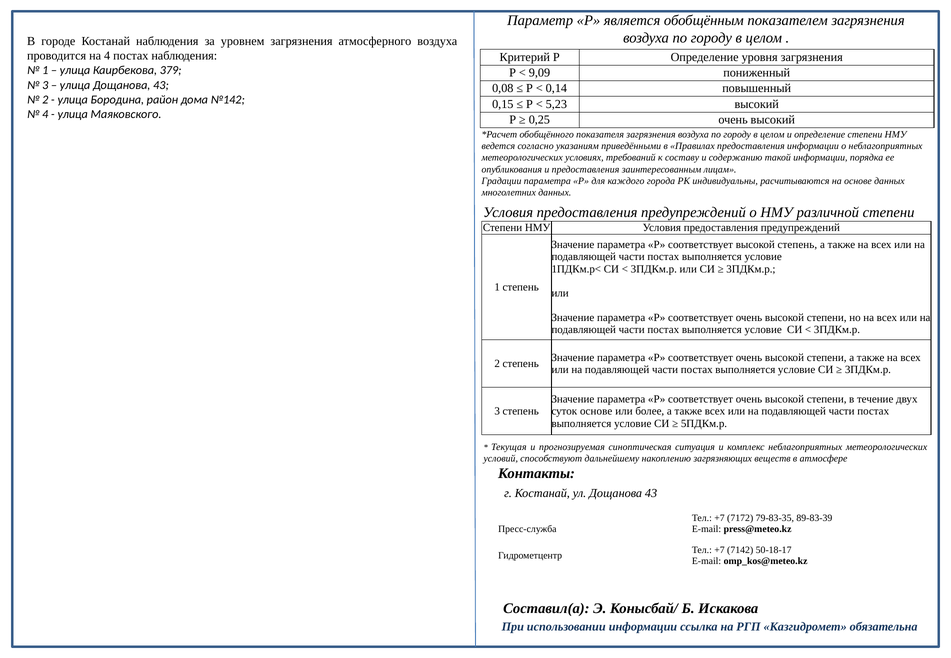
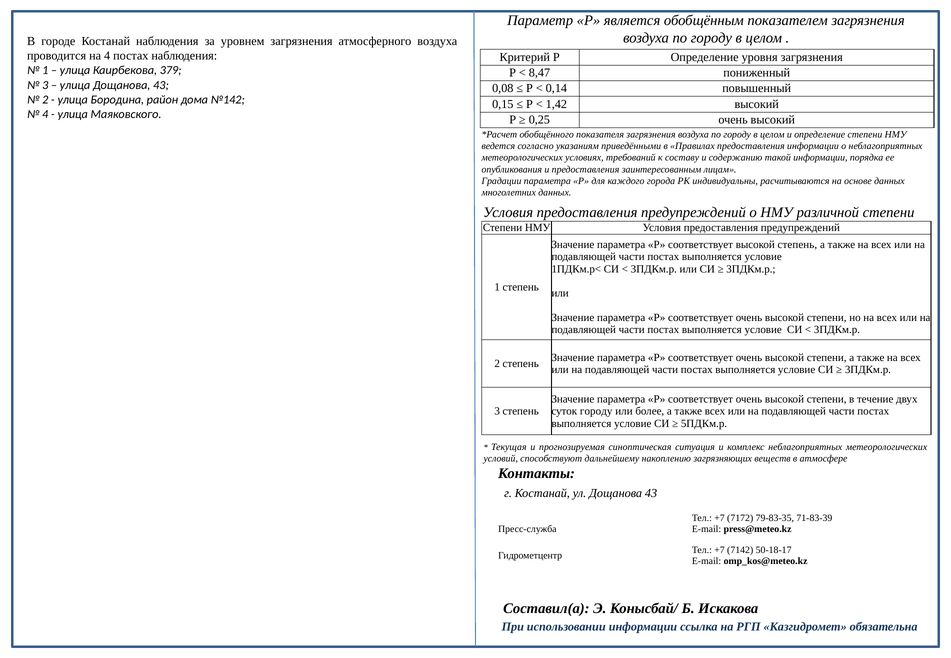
9,09: 9,09 -> 8,47 (539, 73)
5,23: 5,23 -> 1,42 (556, 104)
суток основе: основе -> городу (596, 412)
89-83-39: 89-83-39 -> 71-83-39 (814, 518)
